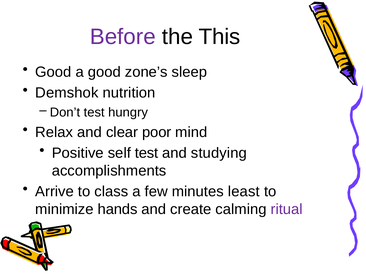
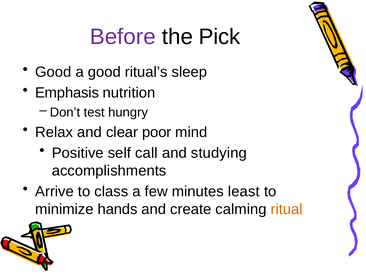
This: This -> Pick (219, 37)
zone’s: zone’s -> ritual’s (146, 72)
Demshok: Demshok -> Emphasis (67, 93)
self test: test -> call (146, 153)
ritual colour: purple -> orange (287, 210)
